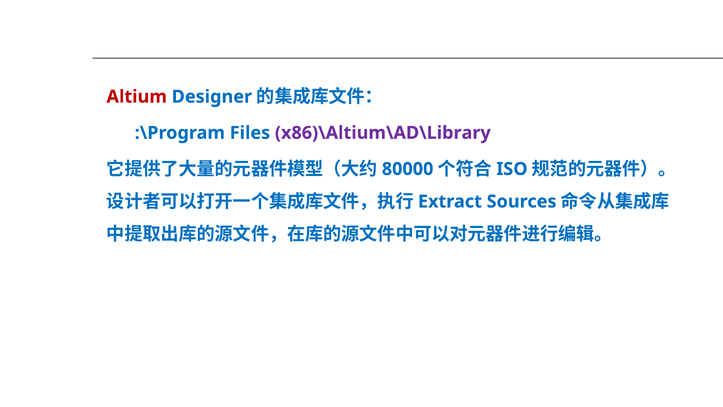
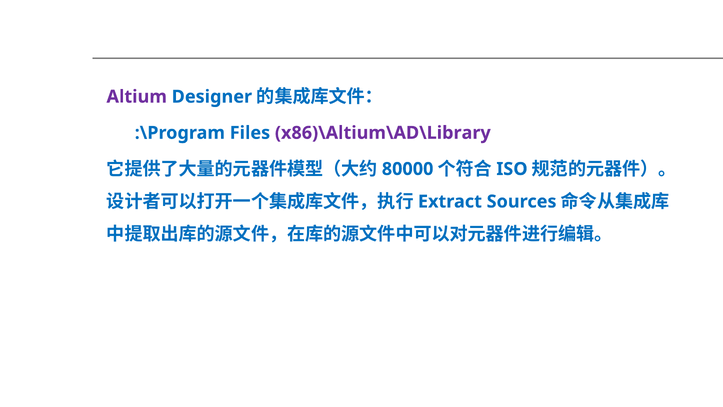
Altium colour: red -> purple (137, 97)
